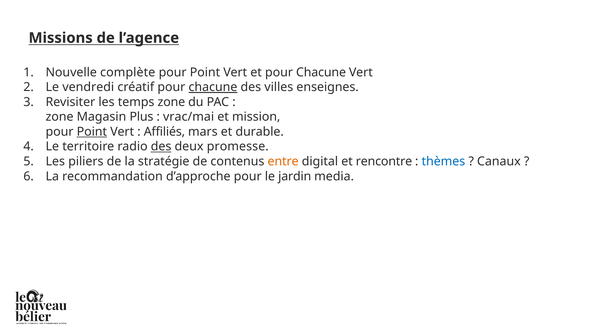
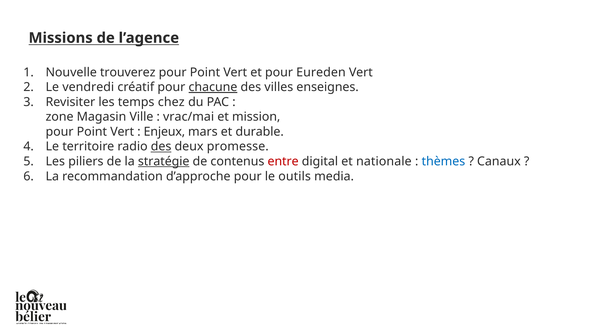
complète: complète -> trouverez (128, 72)
et pour Chacune: Chacune -> Eureden (321, 72)
temps zone: zone -> chez (171, 102)
Plus: Plus -> Ville (141, 117)
Point underline: present -> none (92, 132)
Affiliés: Affiliés -> Enjeux (164, 132)
stratégie underline: none -> present (164, 161)
entre colour: orange -> red (283, 161)
rencontre: rencontre -> nationale (384, 161)
jardin: jardin -> outils (295, 176)
